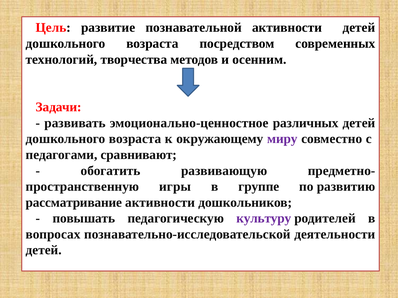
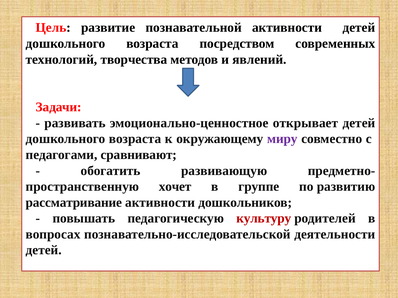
осенним: осенним -> явлений (259, 60)
различных: различных -> открывает (306, 123)
игры: игры -> хочет (175, 187)
культуру colour: purple -> red (264, 219)
